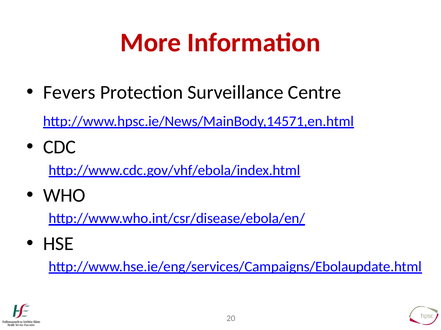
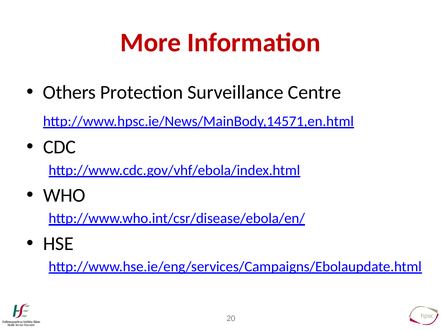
Fevers: Fevers -> Others (69, 93)
